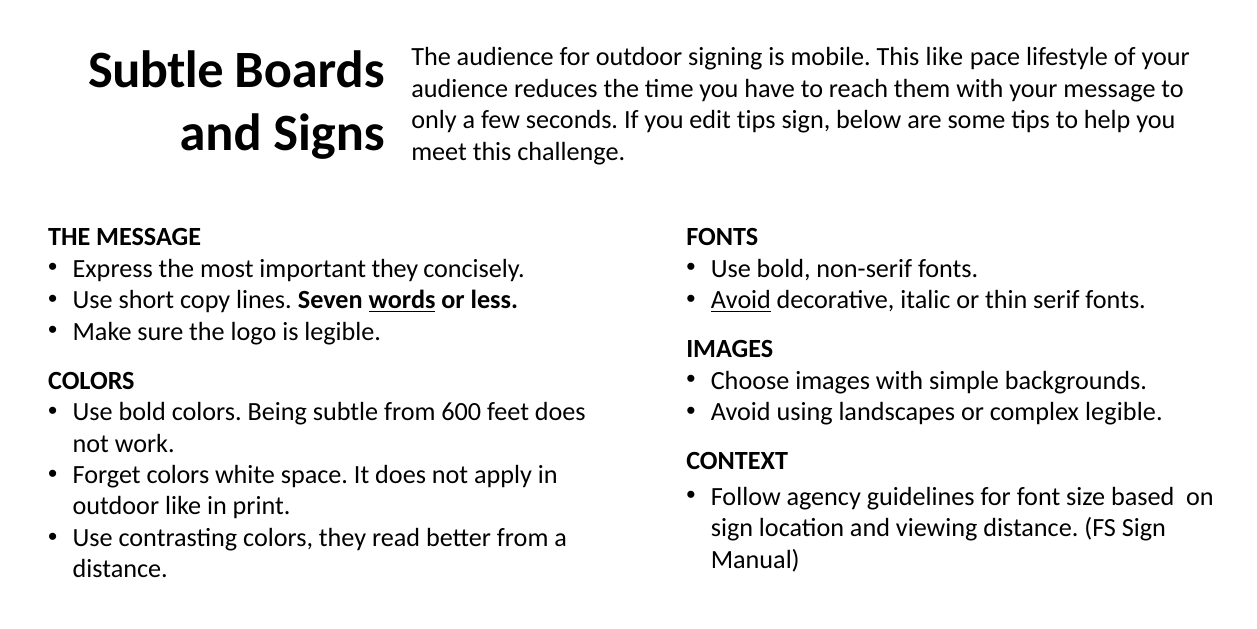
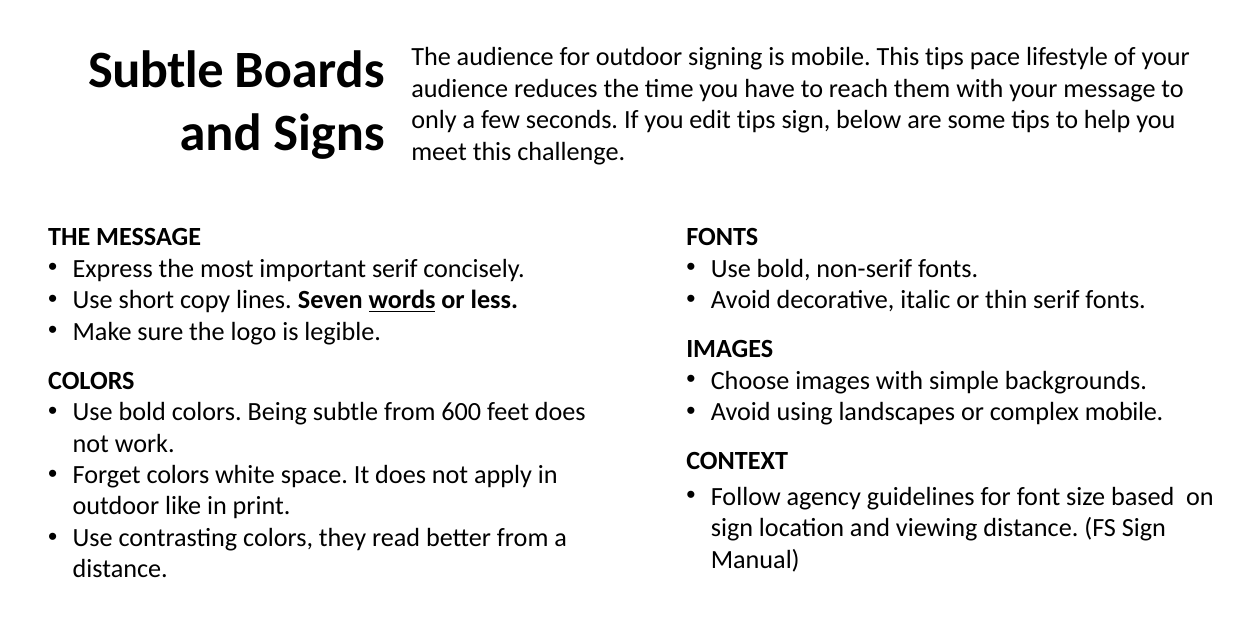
This like: like -> tips (945, 57)
important they: they -> serif (395, 268)
Avoid underline: present -> none (741, 300)
complex legible: legible -> mobile (1124, 412)
